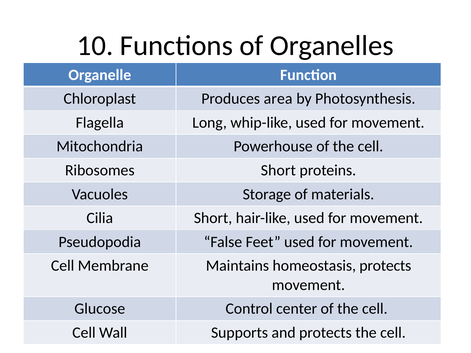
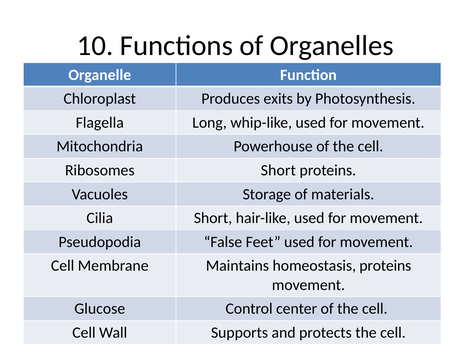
area: area -> exits (278, 99)
homeostasis protects: protects -> proteins (385, 266)
